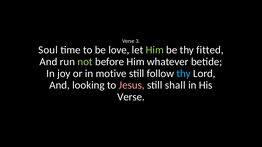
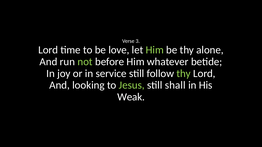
Soul: Soul -> Lord (48, 50)
fitted: fitted -> alone (210, 50)
motive: motive -> service (111, 74)
thy colour: light blue -> light green (184, 74)
Jesus colour: pink -> light green (132, 85)
Verse: Verse -> Weak (131, 97)
